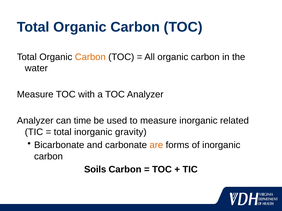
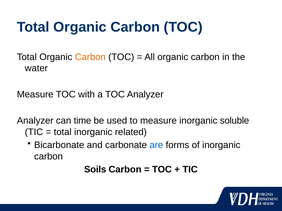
related: related -> soluble (235, 121)
gravity: gravity -> related (131, 132)
are colour: orange -> blue (156, 145)
